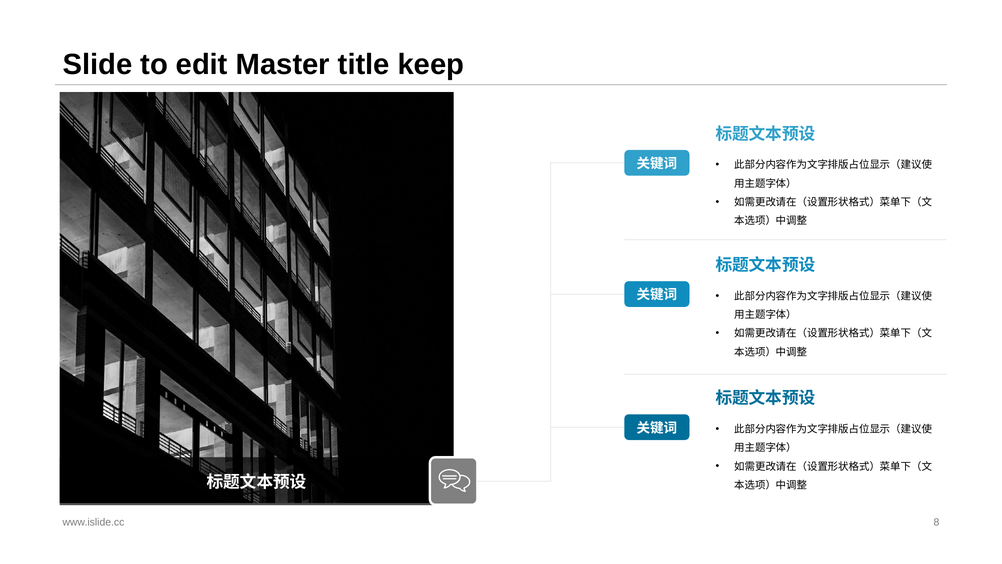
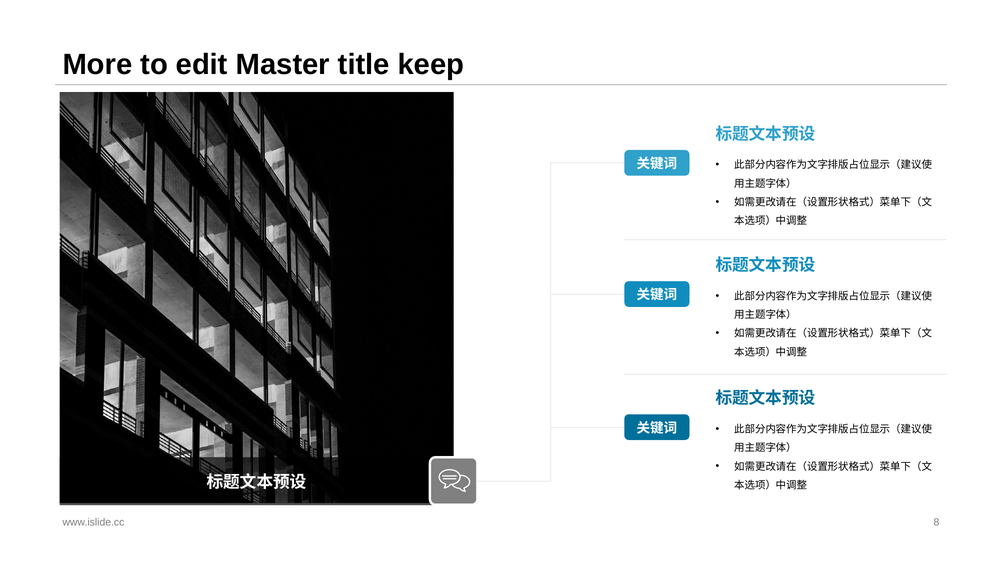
Slide: Slide -> More (97, 65)
